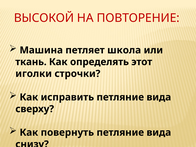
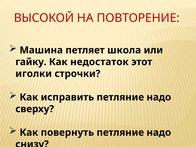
ткань: ткань -> гайку (31, 62)
определять: определять -> недостаток (99, 62)
исправить петляние вида: вида -> надо (159, 97)
вида: вида -> надо (159, 132)
